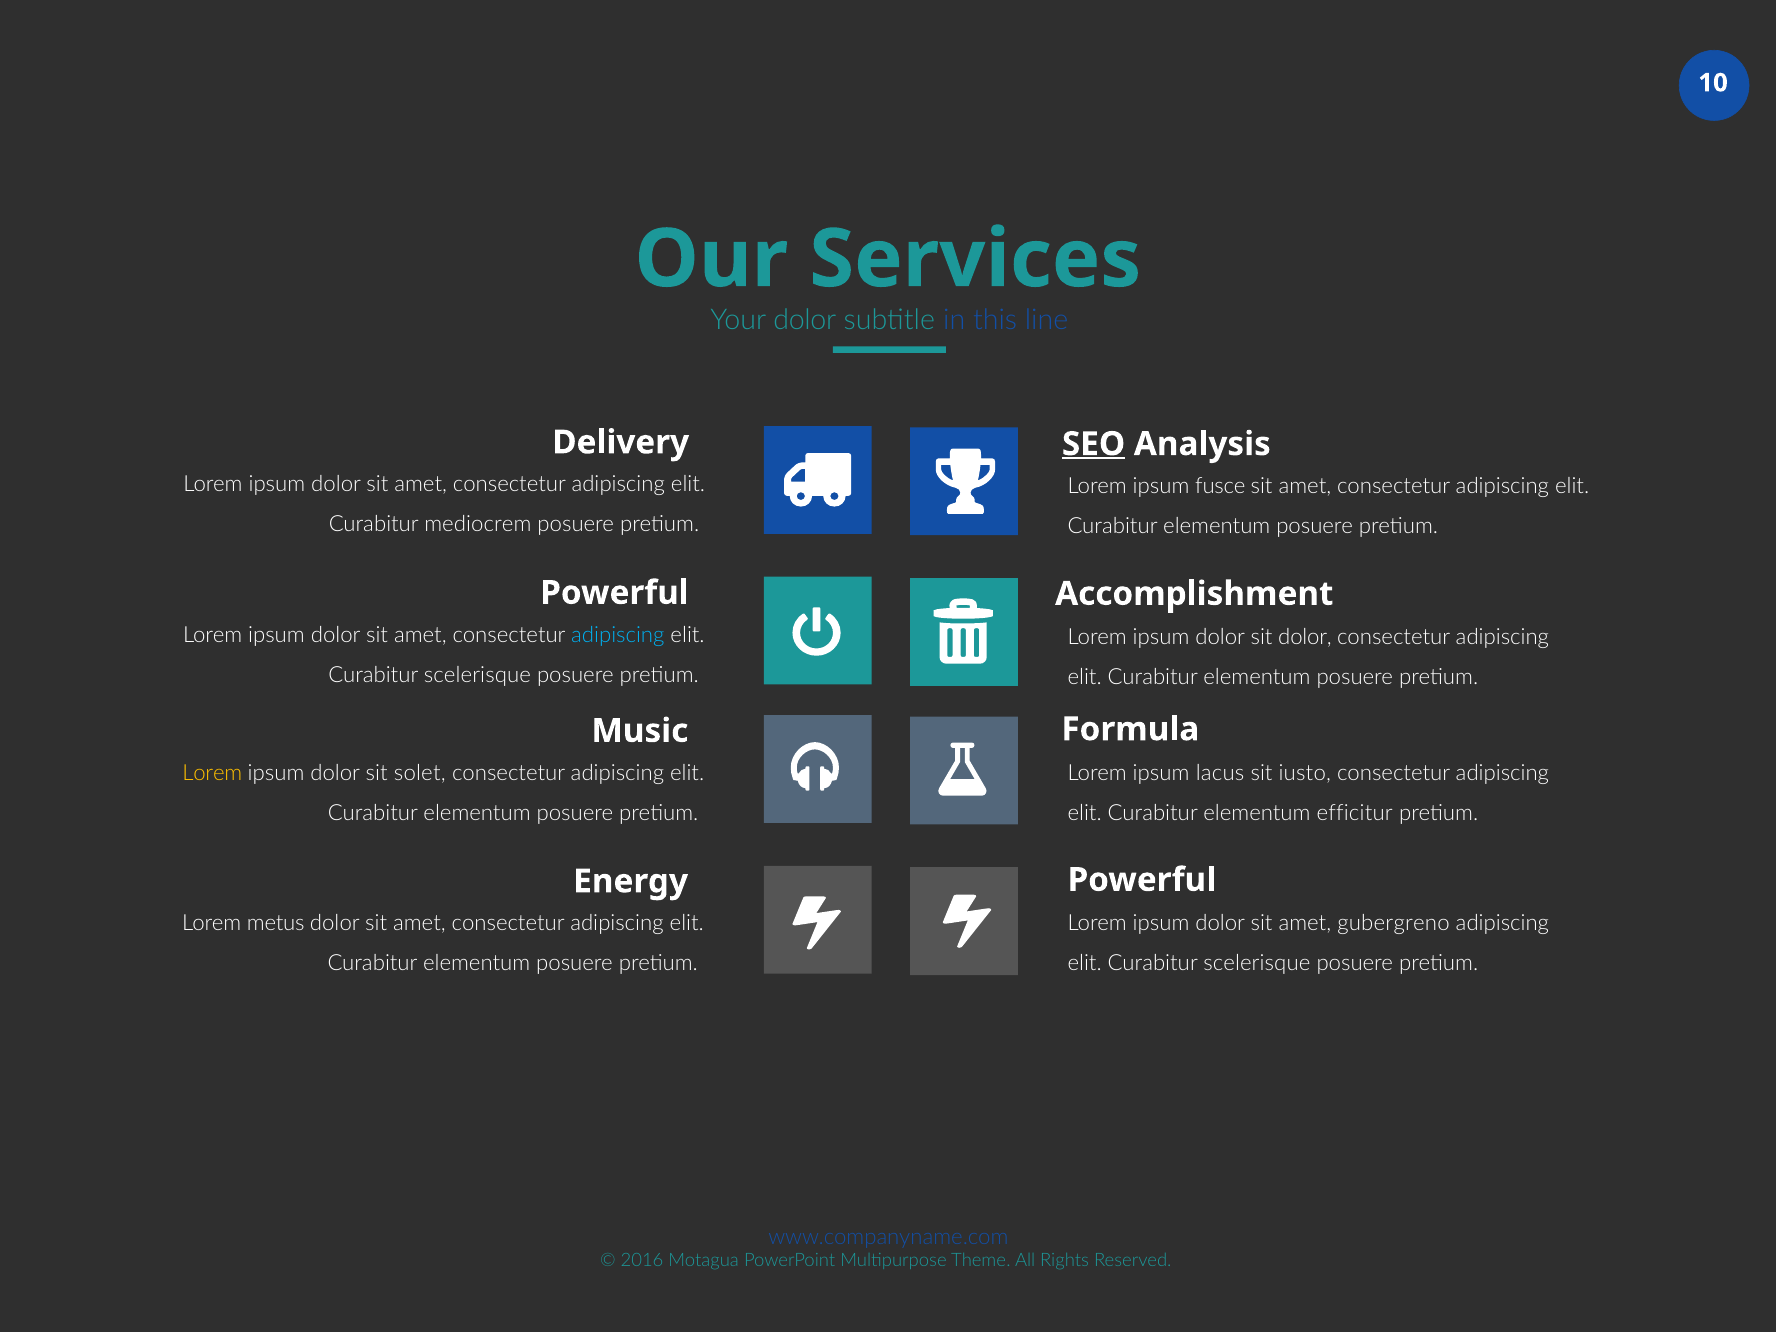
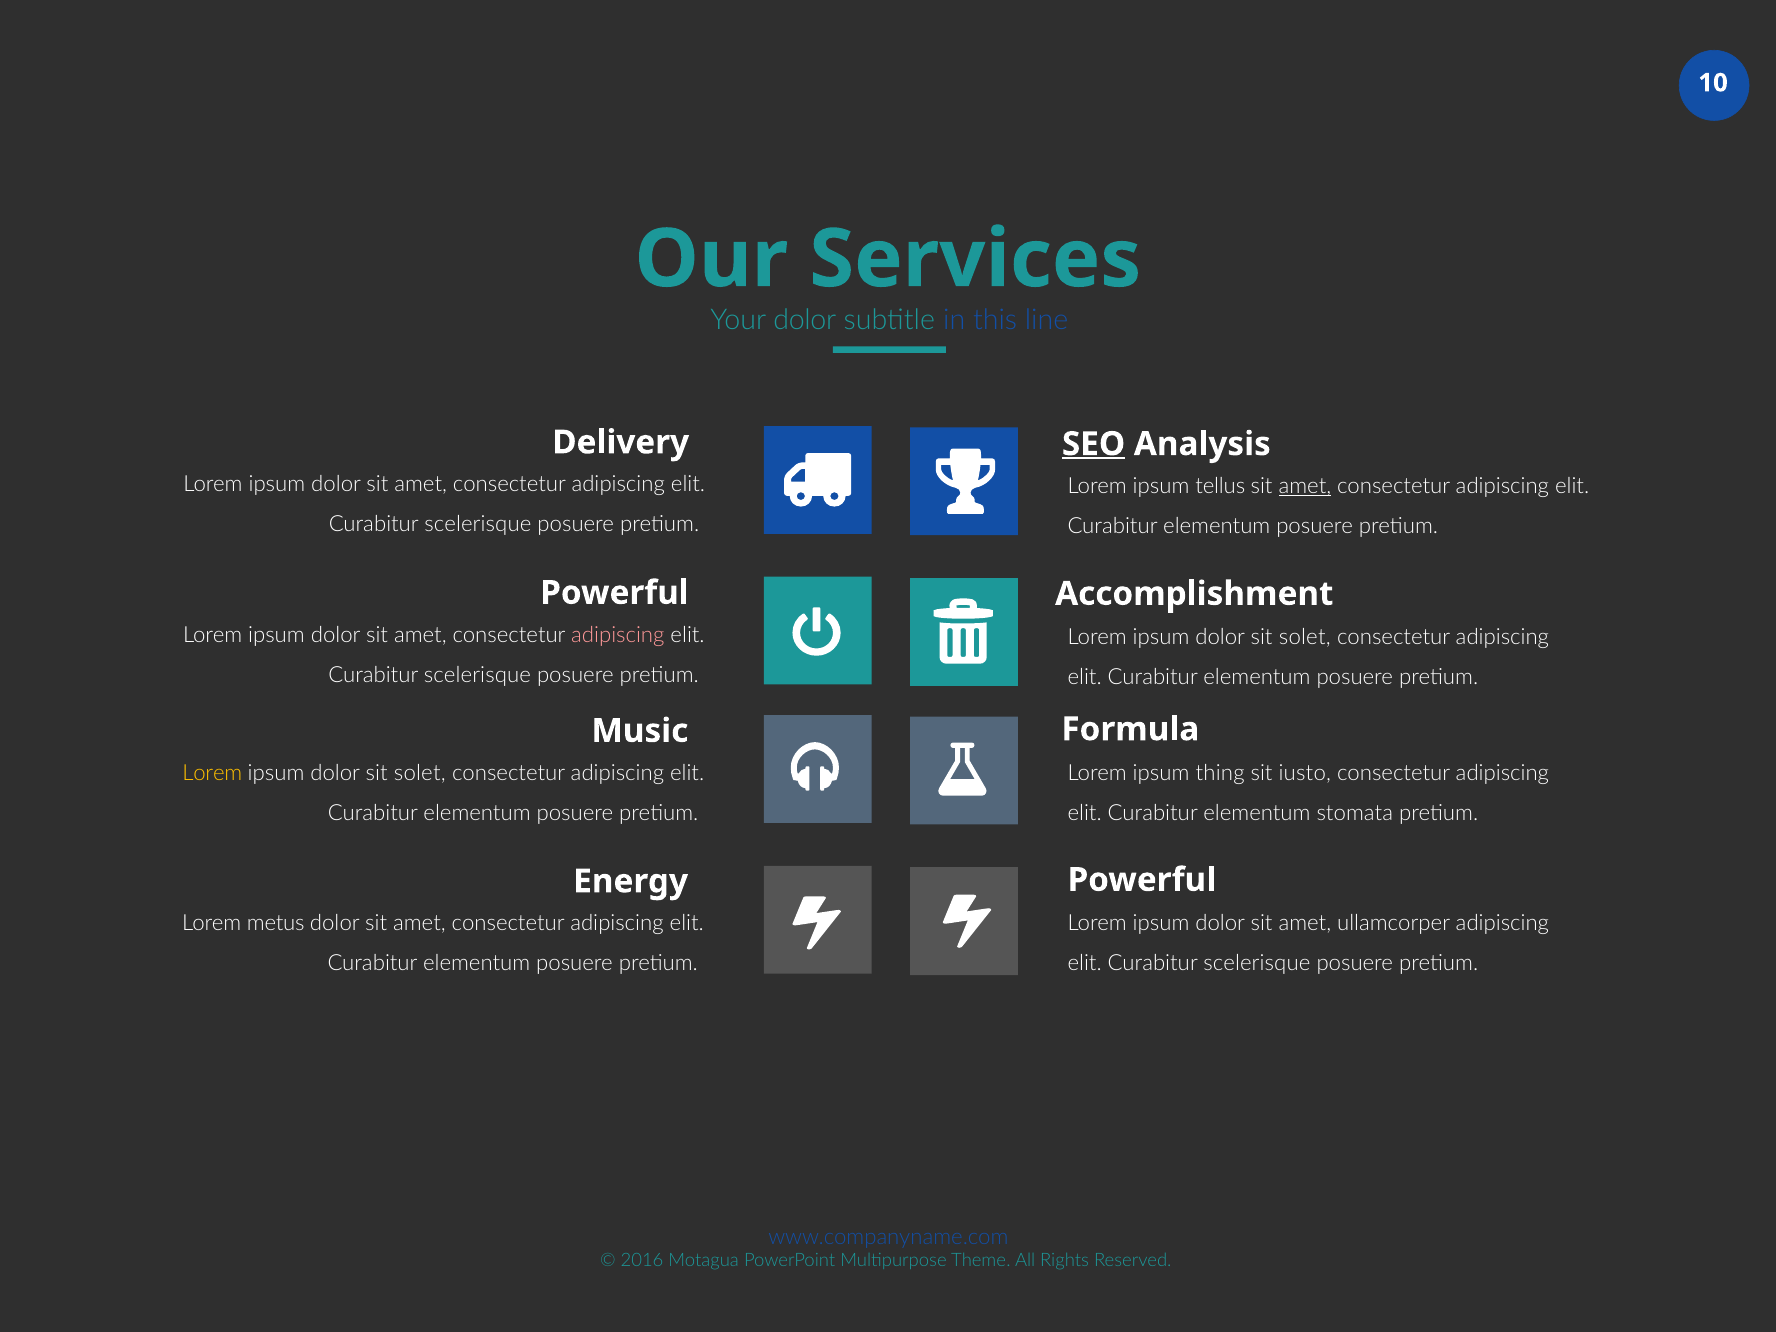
fusce: fusce -> tellus (1220, 486)
amet underline: none -> present (1305, 486)
mediocrem: mediocrem -> scelerisque (478, 524)
adipiscing colour: light blue -> pink (618, 635)
dolor: dolor -> solet (1305, 637)
lacus: lacus -> thing (1220, 773)
efficitur: efficitur -> stomata (1355, 813)
gubergreno: gubergreno -> ullamcorper (1394, 924)
